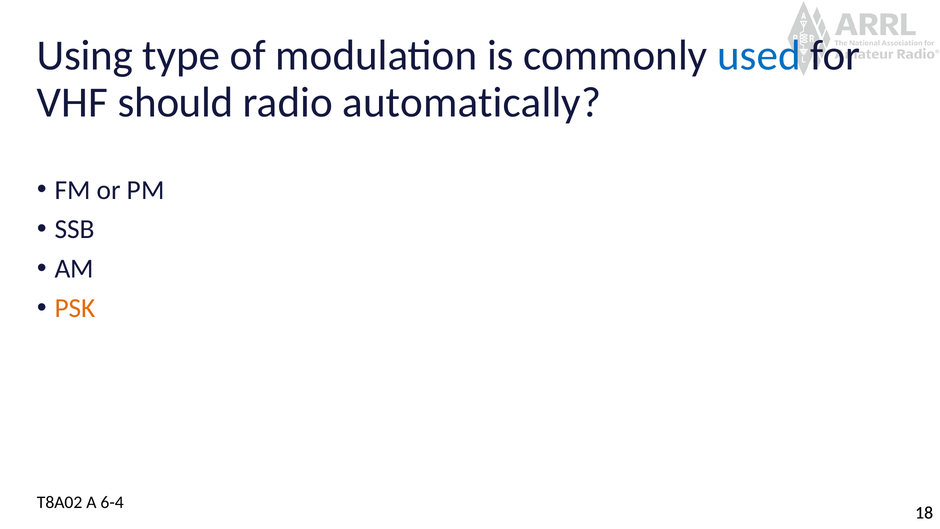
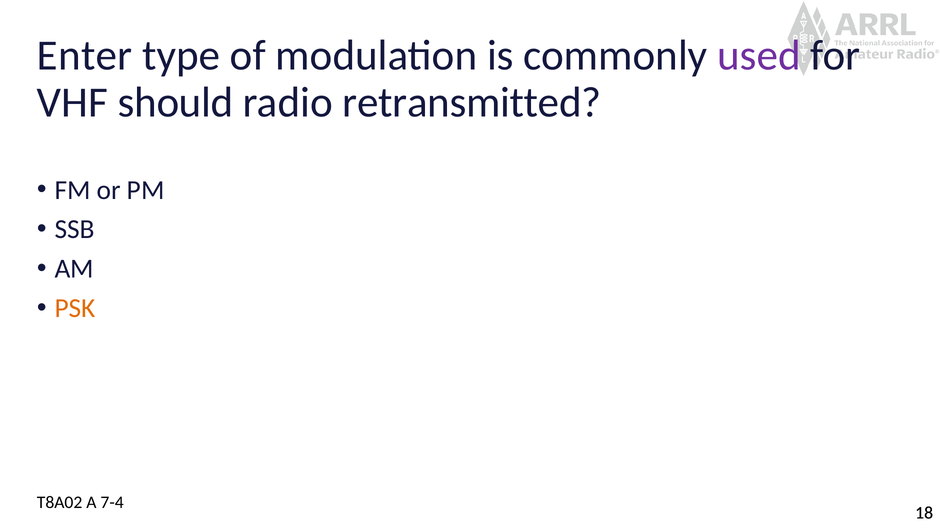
Using: Using -> Enter (85, 56)
used colour: blue -> purple (759, 56)
automatically: automatically -> retransmitted (472, 102)
6-4: 6-4 -> 7-4 (112, 502)
